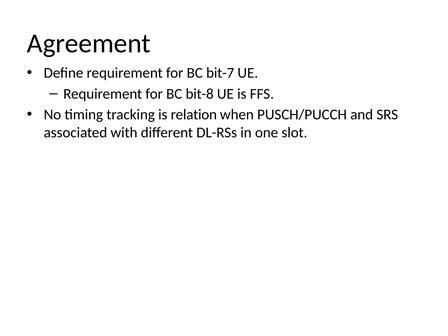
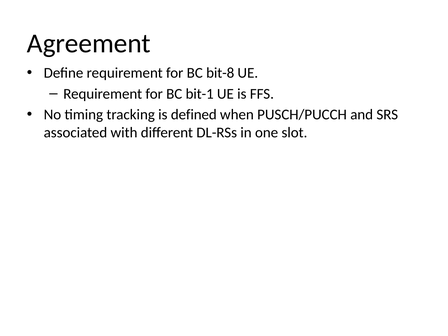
bit-7: bit-7 -> bit-8 (220, 73)
bit-8: bit-8 -> bit-1 (200, 94)
relation: relation -> defined (194, 115)
